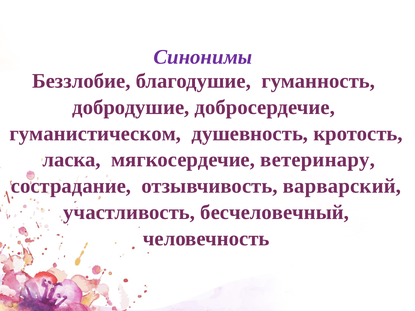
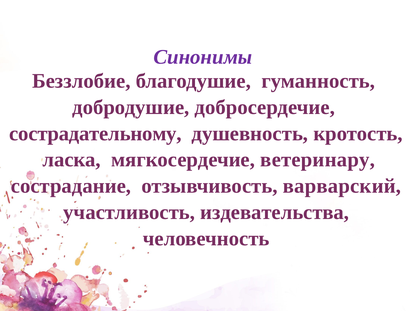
гуманистическом: гуманистическом -> сострадательному (95, 134)
бесчеловечный: бесчеловечный -> издевательства (275, 213)
